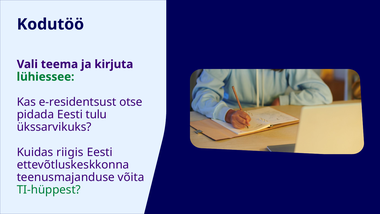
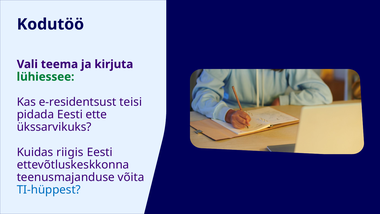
otse: otse -> teisi (131, 102)
tulu: tulu -> ette (96, 114)
TI-hüppest colour: green -> blue (49, 190)
